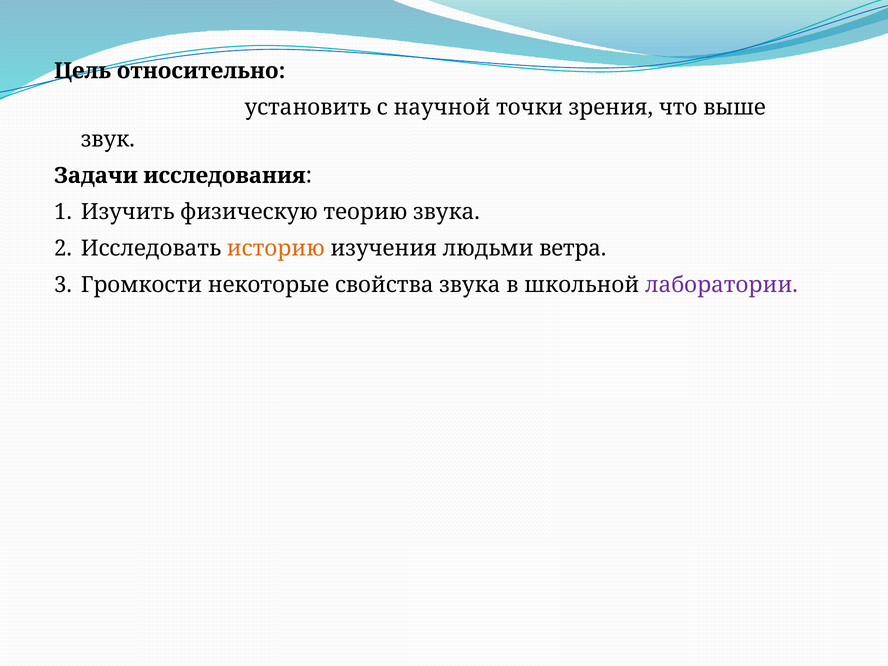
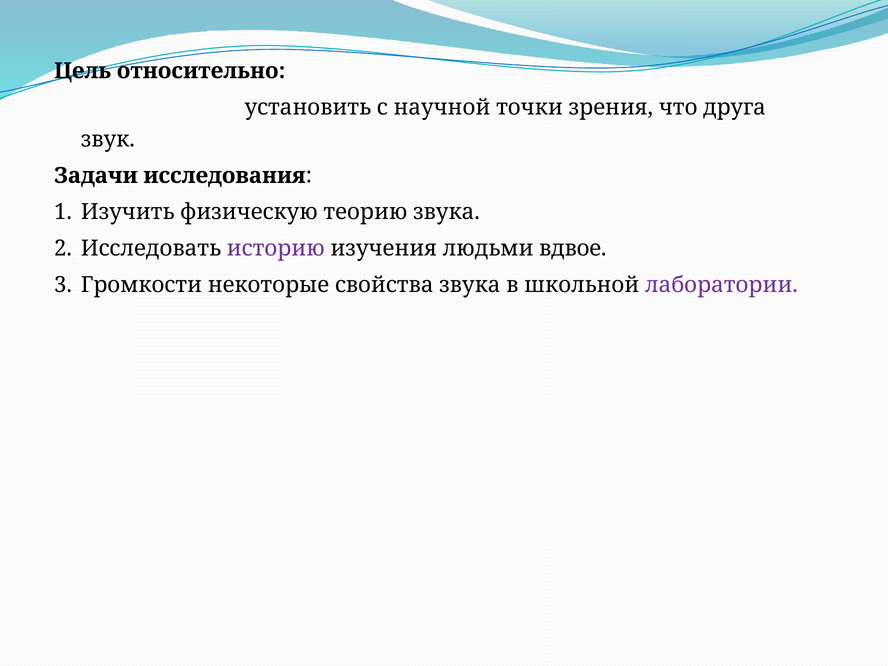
выше: выше -> друга (734, 107)
историю colour: orange -> purple (276, 248)
ветра: ветра -> вдвое (573, 248)
